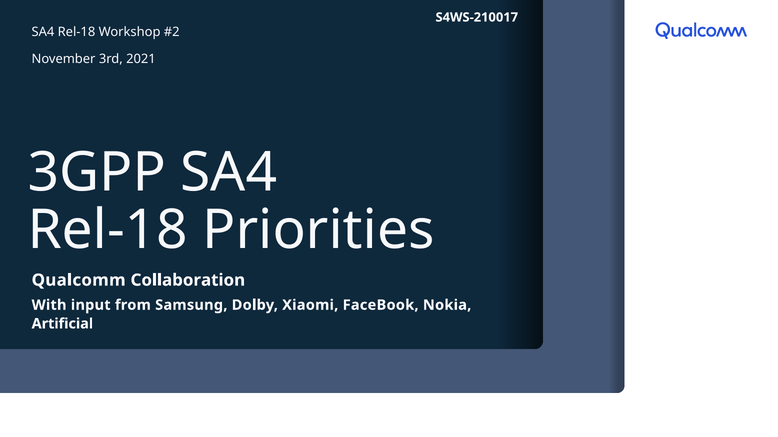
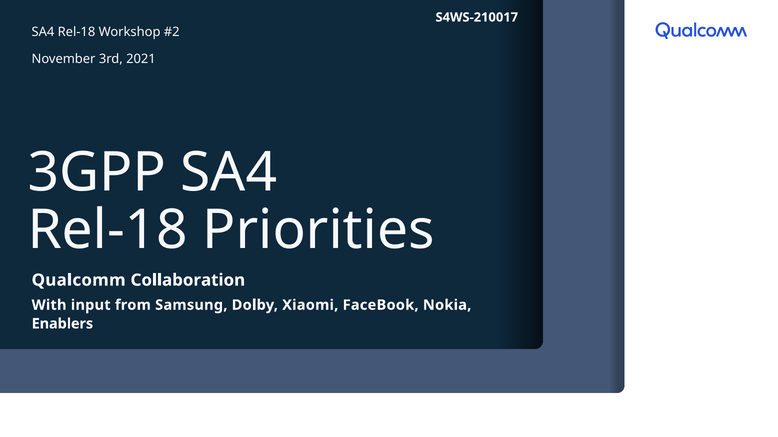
Artificial: Artificial -> Enablers (62, 324)
